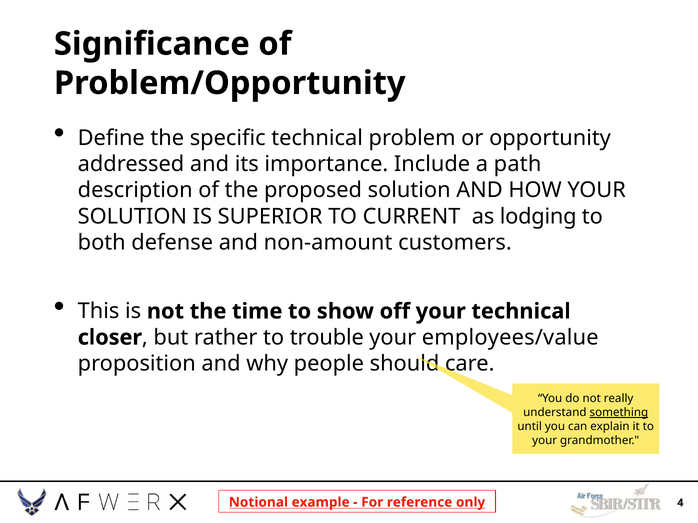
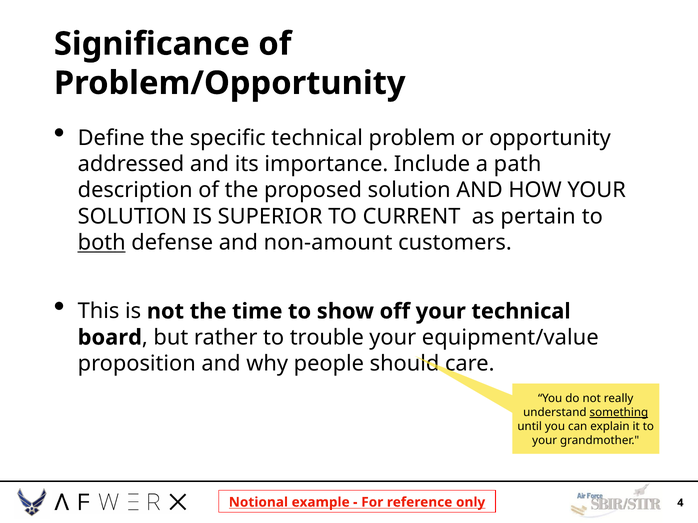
lodging: lodging -> pertain (538, 217)
both underline: none -> present (102, 243)
closer: closer -> board (110, 338)
employees/value: employees/value -> equipment/value (510, 338)
